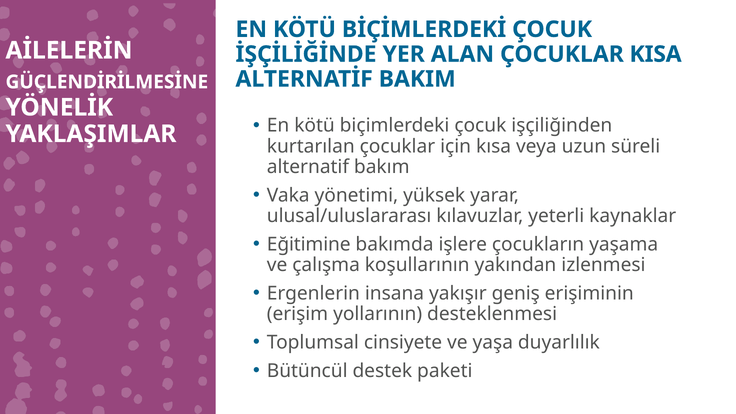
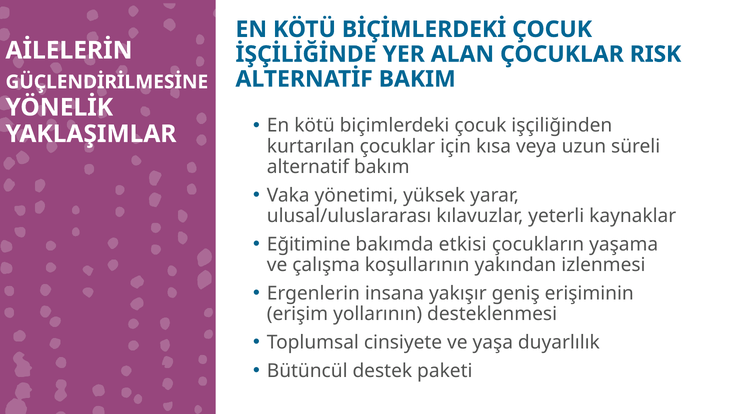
KISA: KISA -> RISK (656, 54)
işlere: işlere -> etkisi (463, 244)
